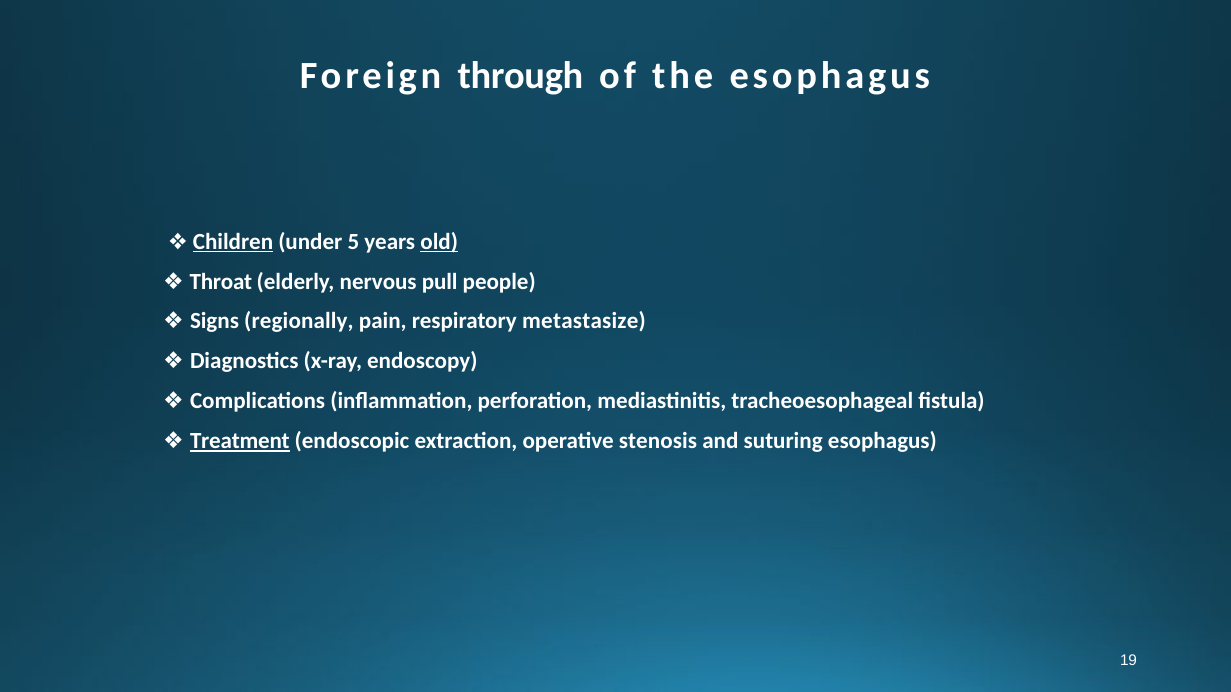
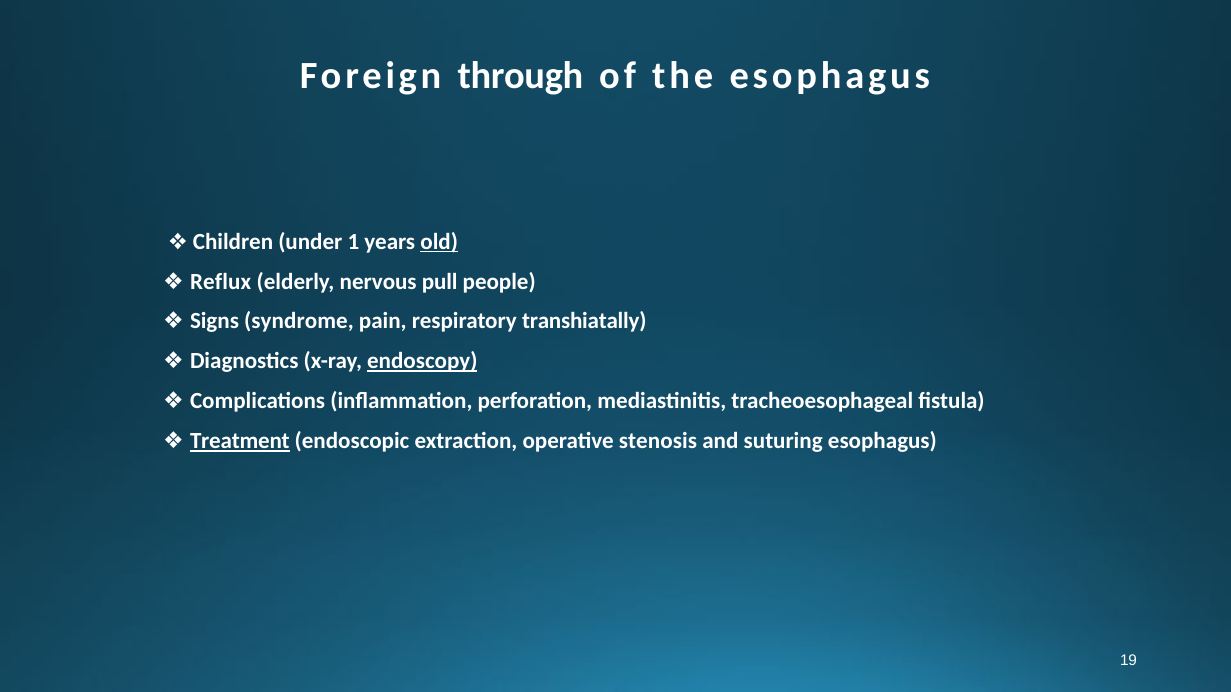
Children underline: present -> none (233, 242)
5: 5 -> 1 (353, 242)
Throat: Throat -> Reflux (221, 282)
regionally: regionally -> syndrome (299, 322)
metastasize: metastasize -> transhiatally (584, 322)
endoscopy underline: none -> present (422, 361)
